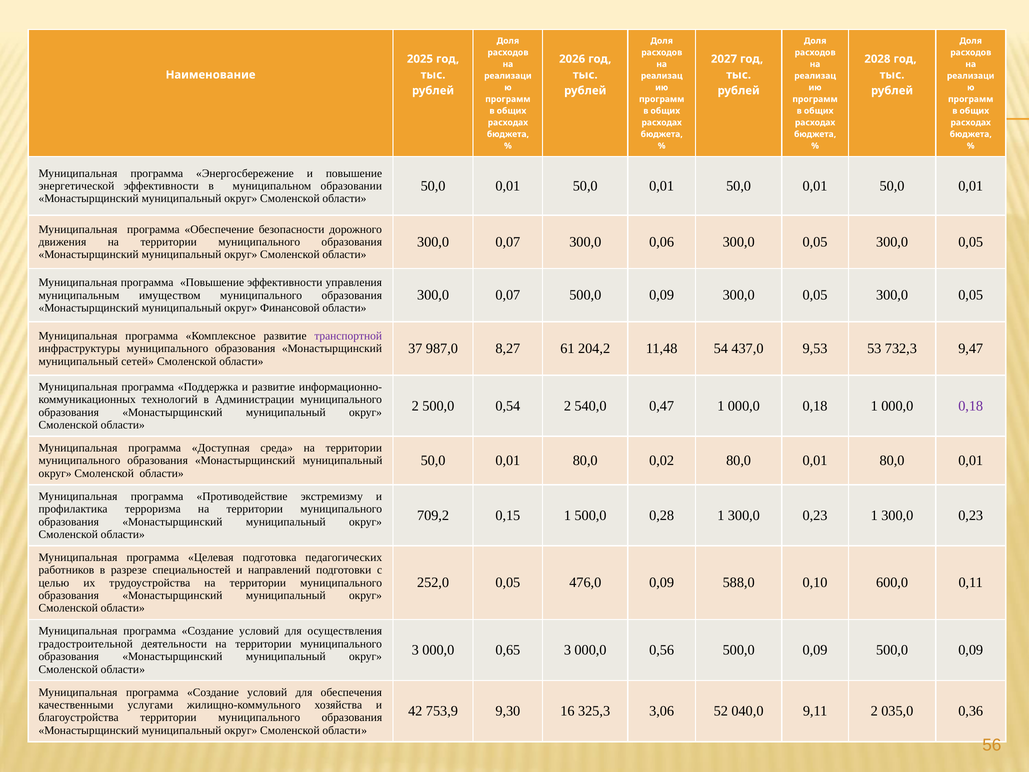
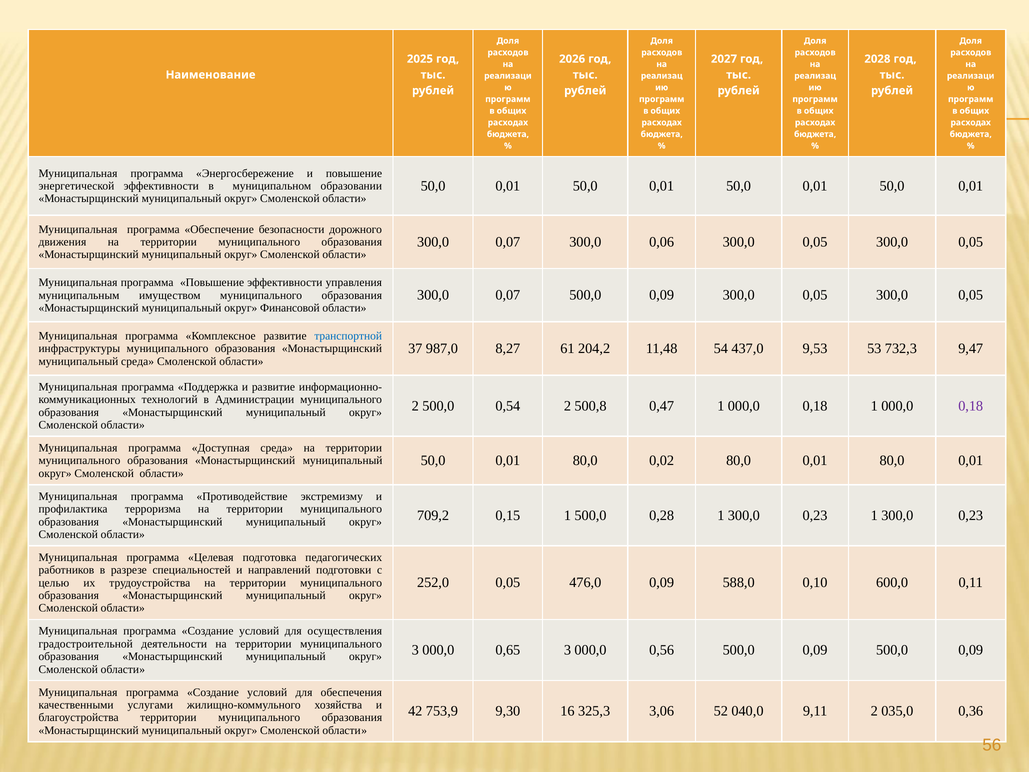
транспортной colour: purple -> blue (348, 336)
муниципальный сетей: сетей -> среда (138, 361)
540,0: 540,0 -> 500,8 (591, 406)
